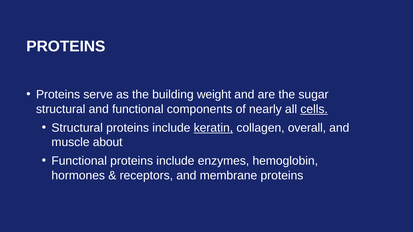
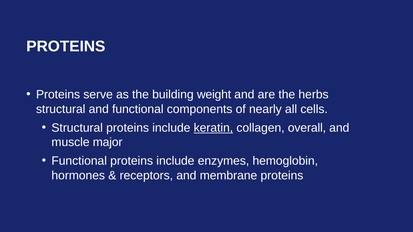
sugar: sugar -> herbs (314, 95)
cells underline: present -> none (314, 109)
about: about -> major (108, 142)
